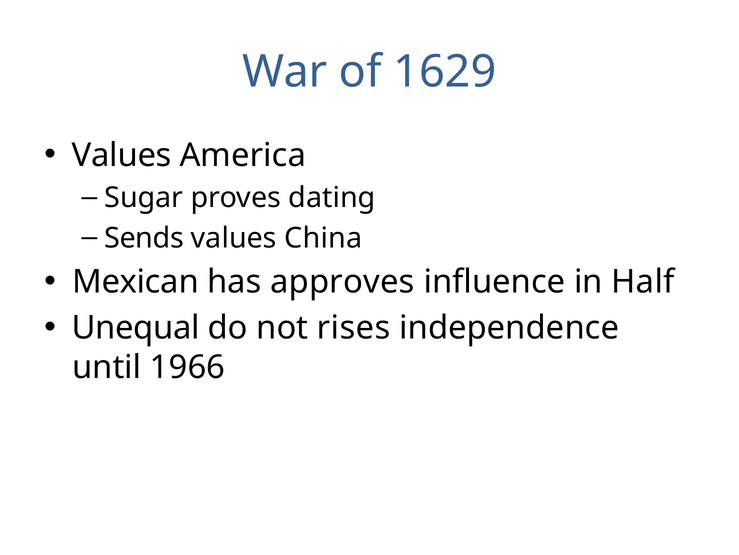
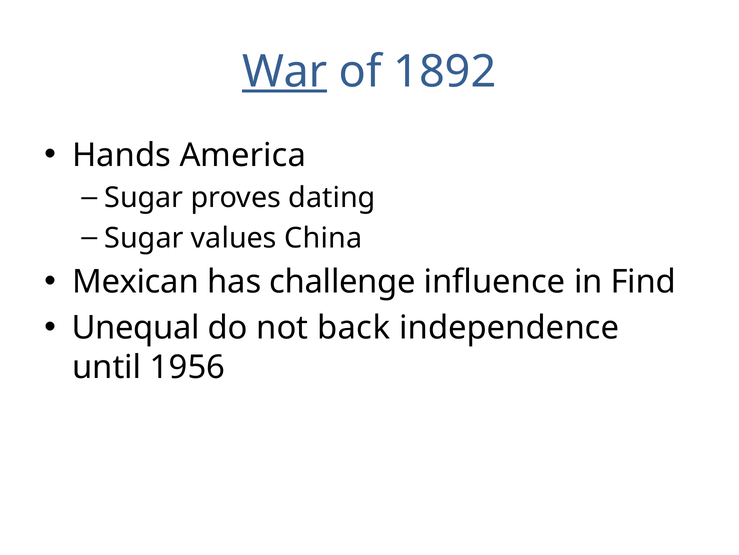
War underline: none -> present (285, 72)
1629: 1629 -> 1892 (445, 72)
Values: Values -> Hands (122, 155)
Sends: Sends -> Sugar (144, 238)
approves: approves -> challenge (343, 282)
Half: Half -> Find (643, 282)
rises: rises -> back (354, 328)
1966: 1966 -> 1956 (188, 367)
